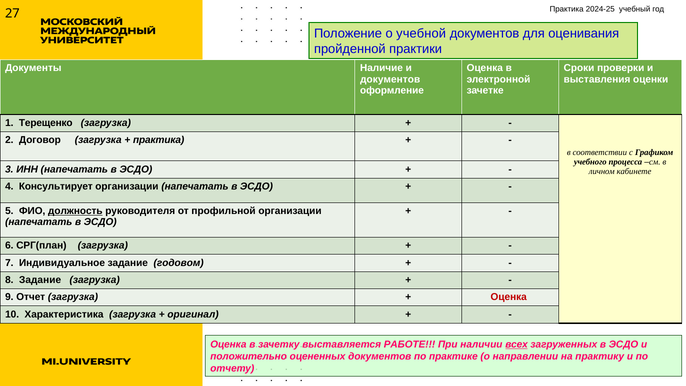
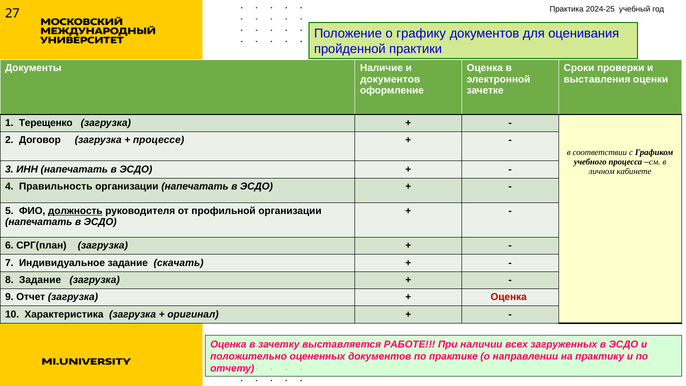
учебной: учебной -> графику (421, 34)
практика: практика -> процессе (159, 140)
Консультирует: Консультирует -> Правильность (56, 186)
годовом: годовом -> скачать (179, 263)
всех underline: present -> none (516, 344)
